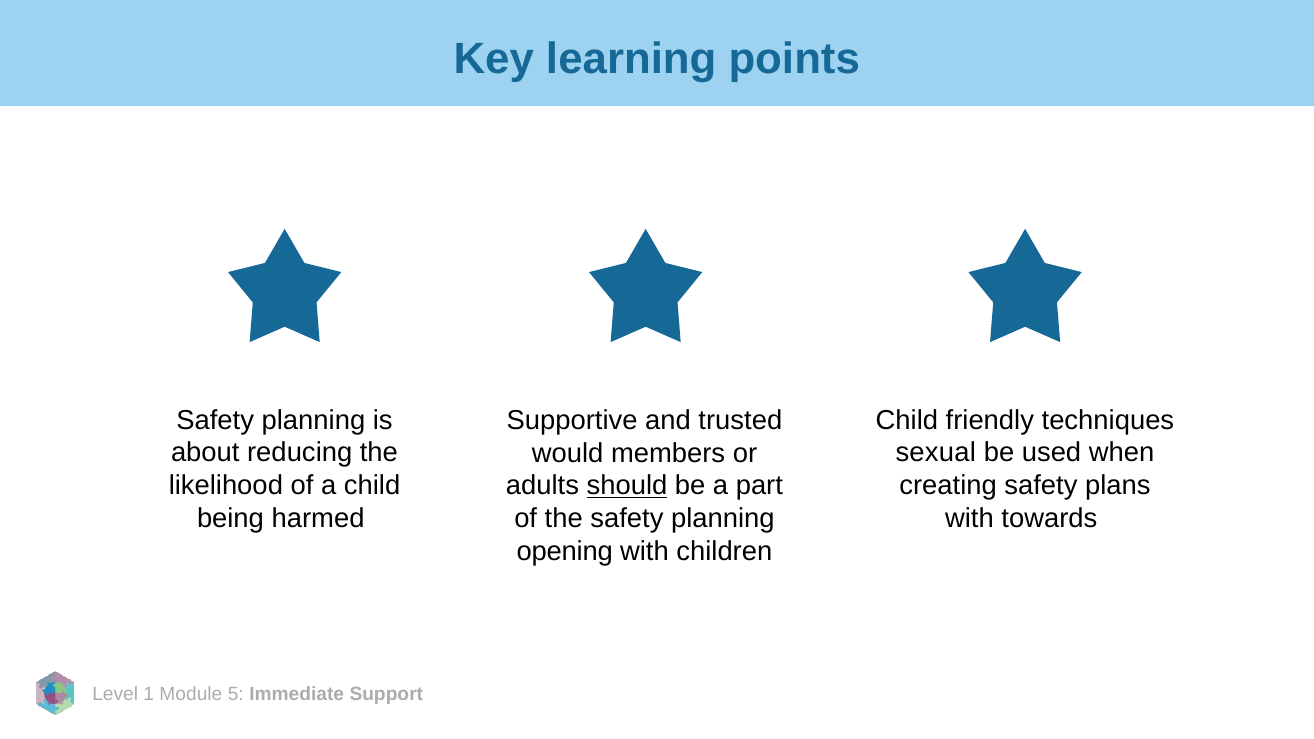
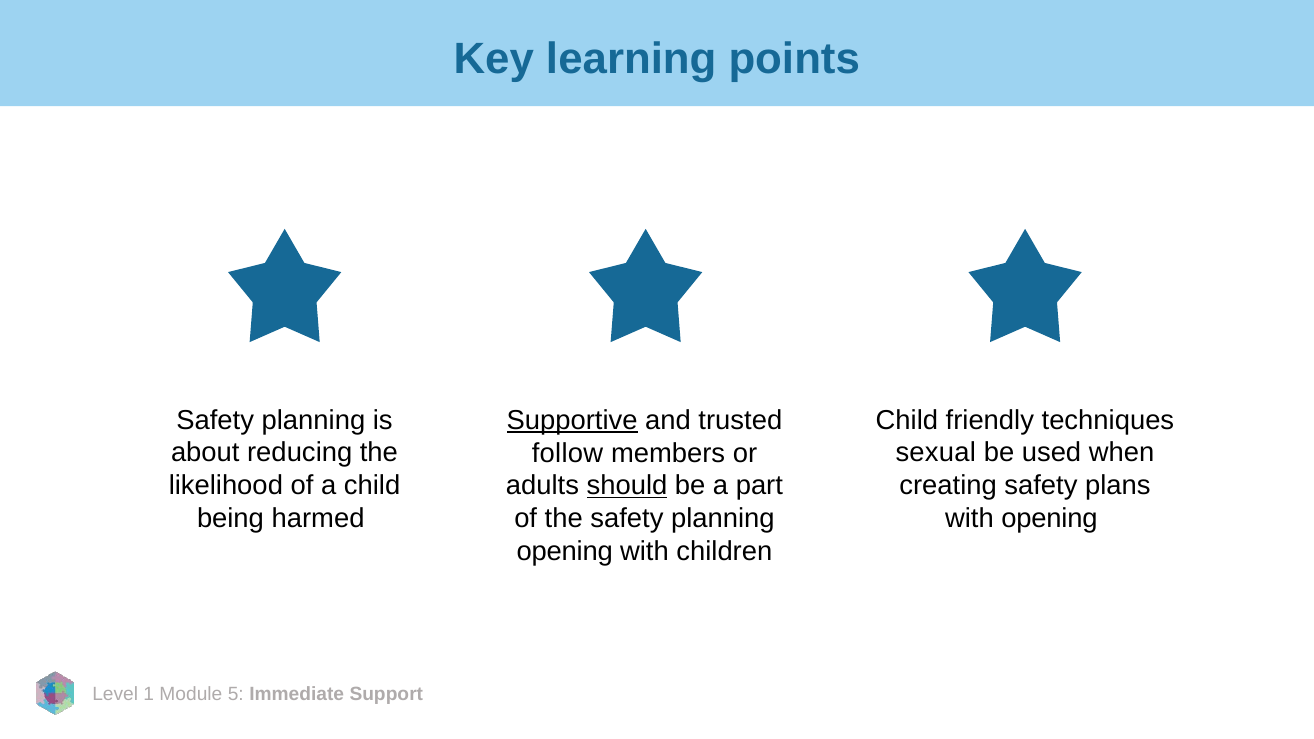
Supportive underline: none -> present (572, 420)
would: would -> follow (568, 453)
with towards: towards -> opening (1050, 519)
